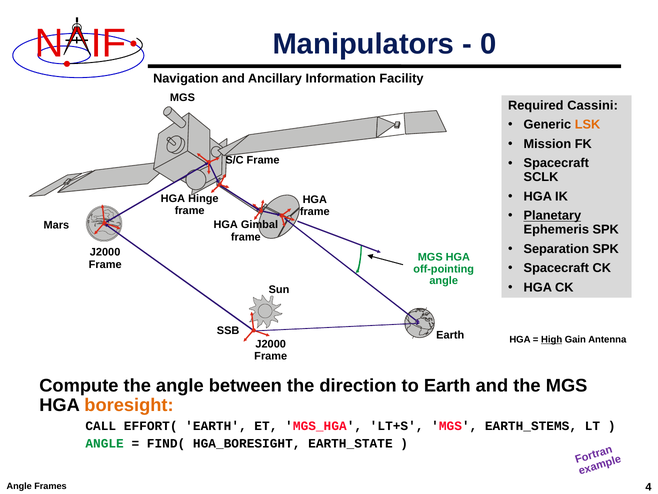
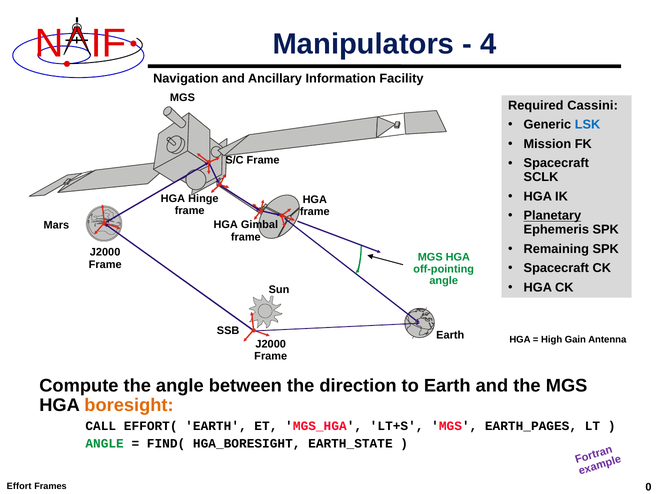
0: 0 -> 4 (488, 44)
LSK colour: orange -> blue (588, 125)
Separation: Separation -> Remaining (556, 249)
High underline: present -> none (552, 340)
EARTH_STEMS: EARTH_STEMS -> EARTH_PAGES (531, 426)
Angle: Angle -> Effort (19, 486)
4: 4 -> 0 (648, 487)
